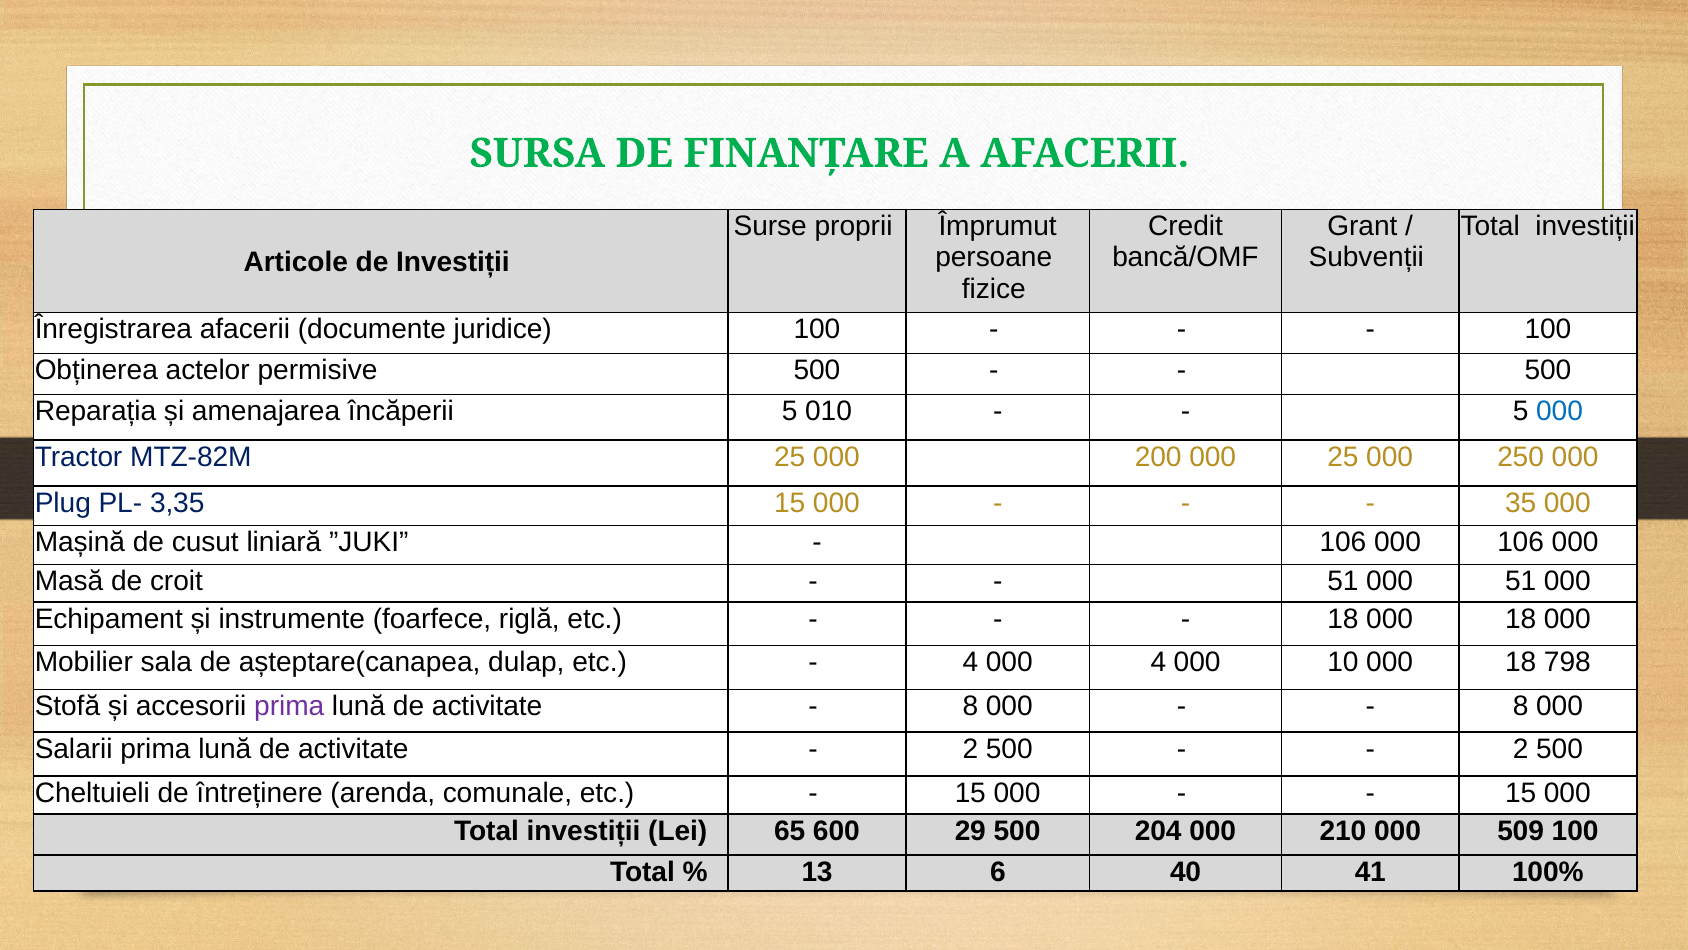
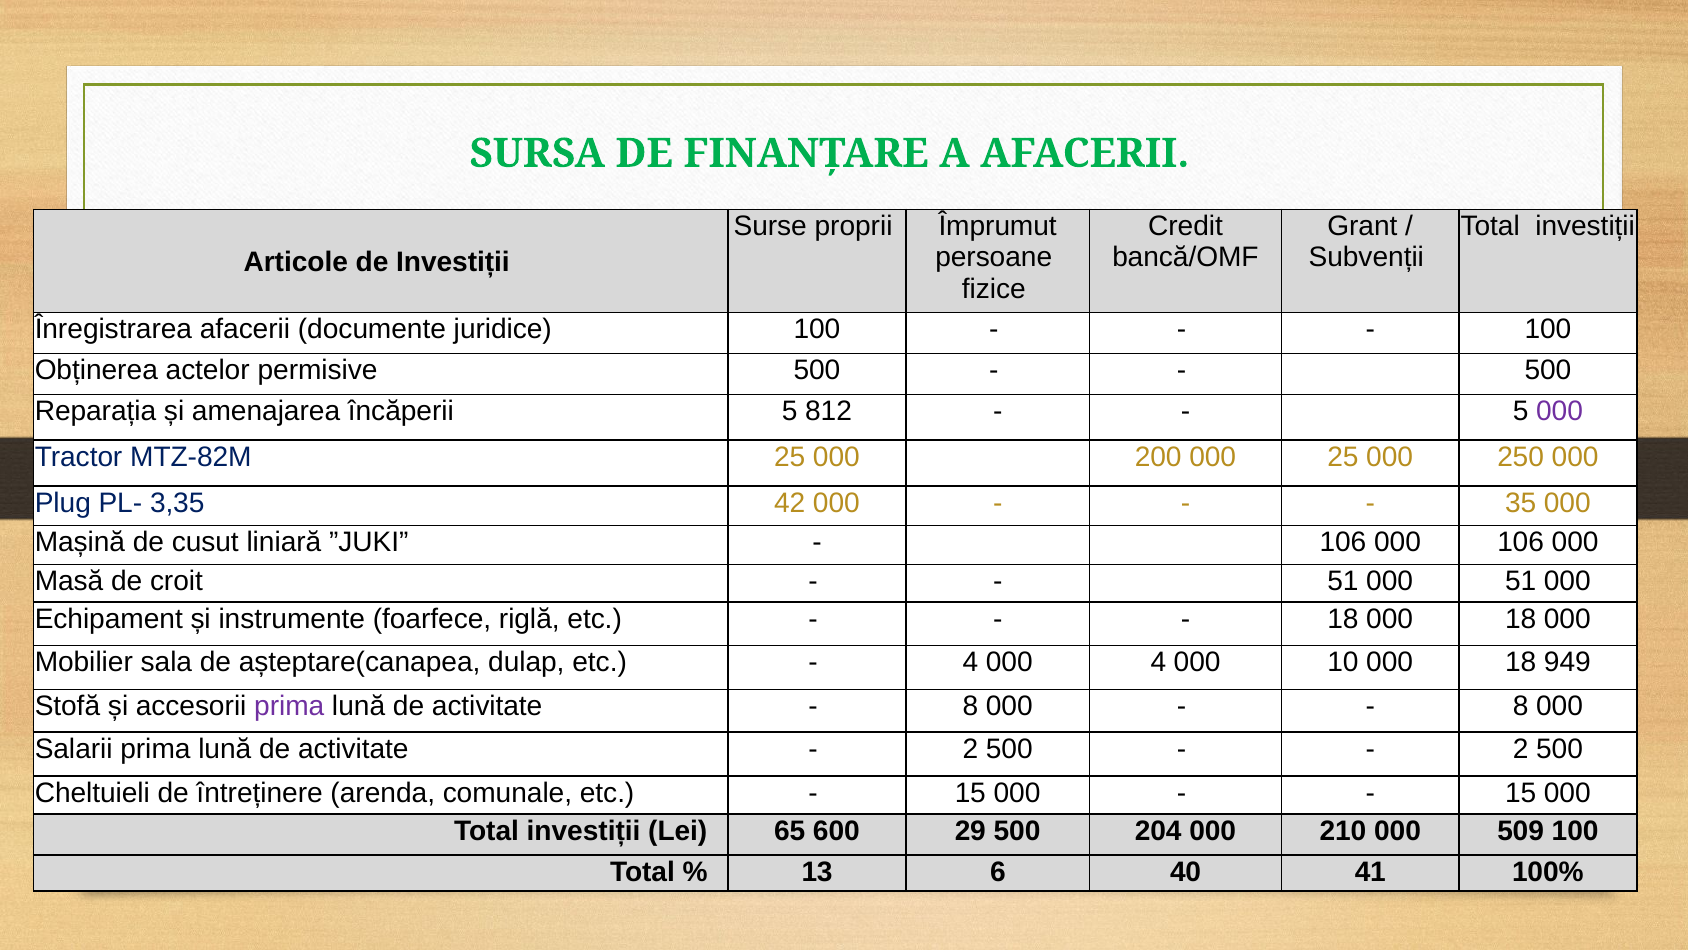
010: 010 -> 812 (829, 411)
000 colour: blue -> purple (1560, 411)
3,35 15: 15 -> 42 (790, 503)
798: 798 -> 949 (1567, 662)
